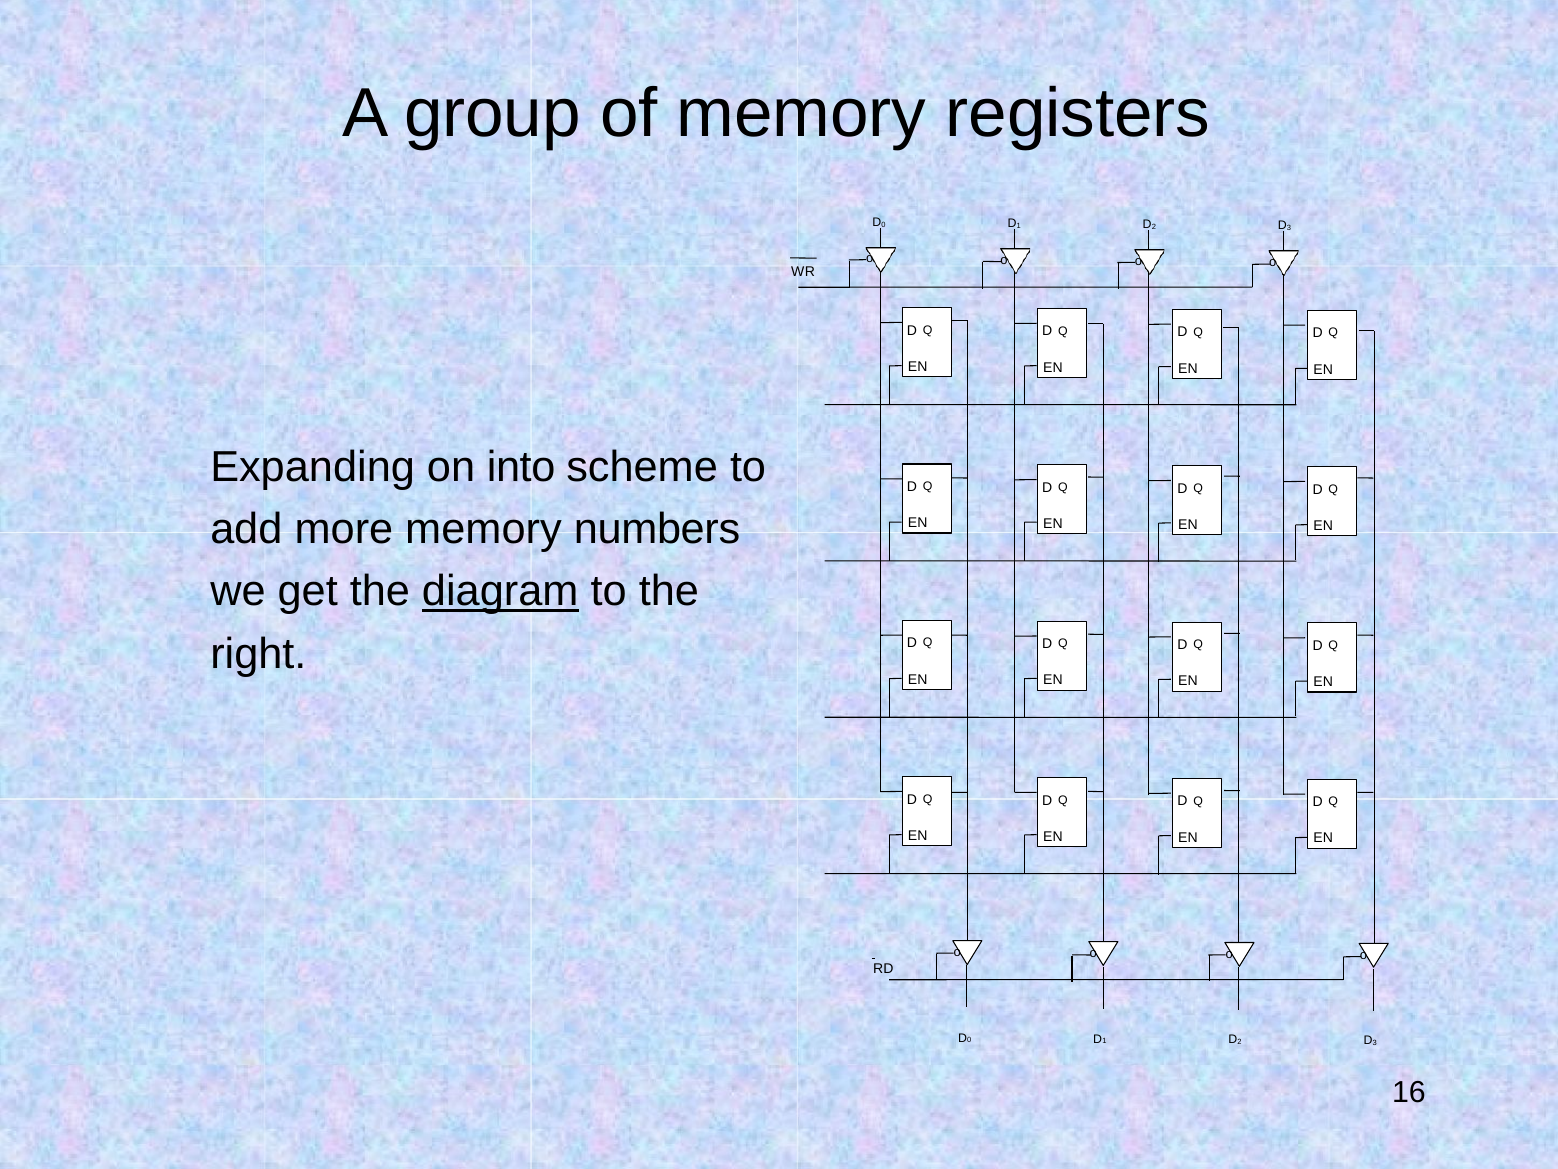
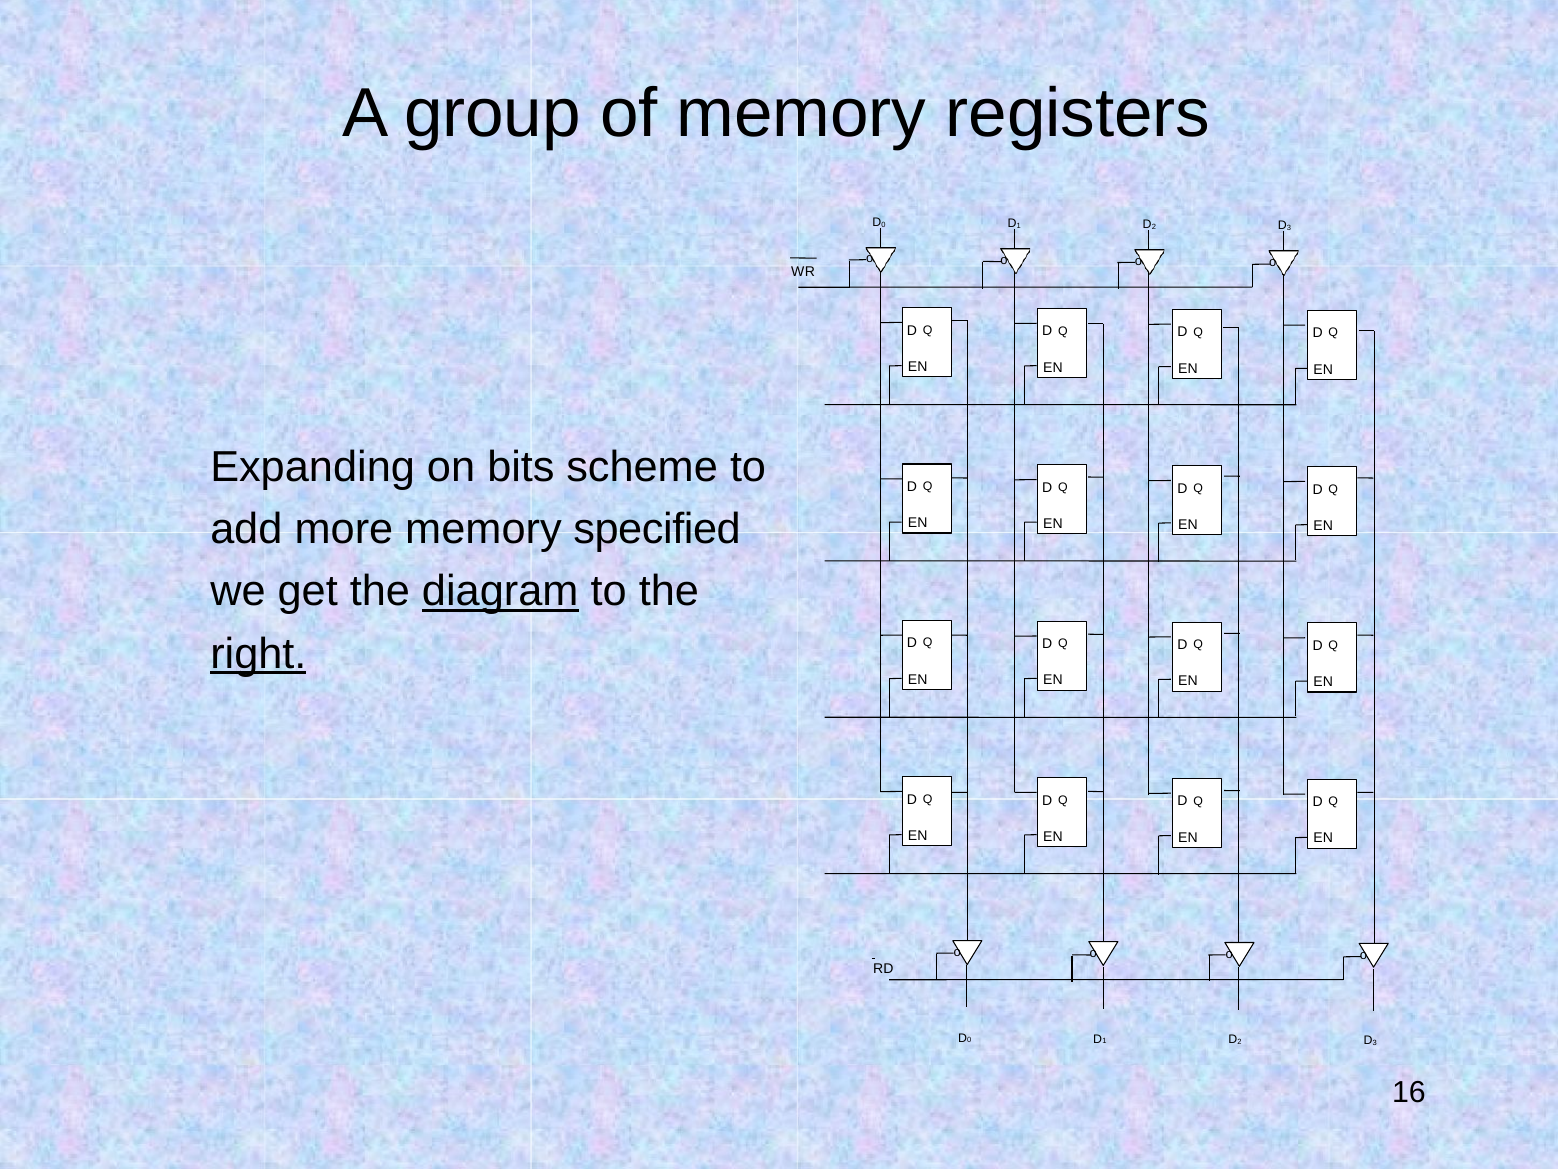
into: into -> bits (521, 467)
numbers: numbers -> specified (657, 529)
right underline: none -> present (258, 654)
